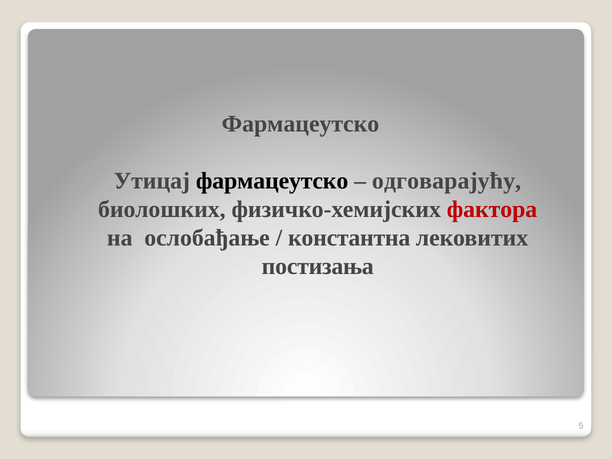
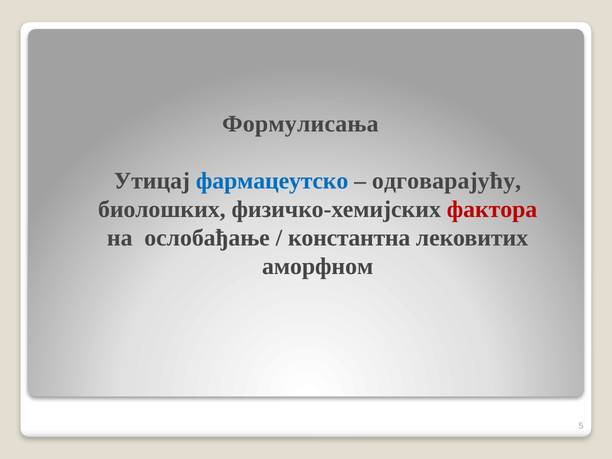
Фармацеутско: Фармацеутско -> Формулисања (300, 124)
фармацеутско colour: black -> blue (272, 181)
постизања: постизања -> аморфном (318, 267)
